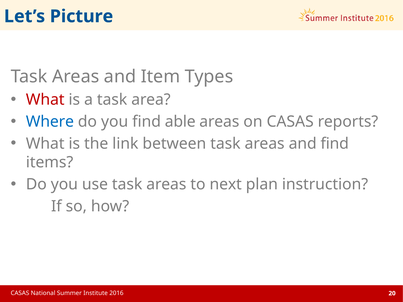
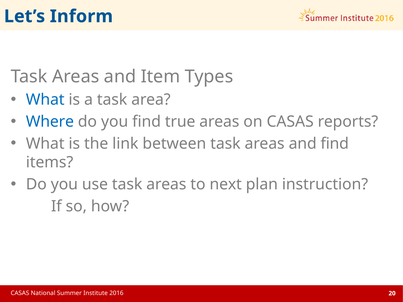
Picture: Picture -> Inform (81, 16)
What colour: red -> blue (45, 100)
able: able -> true (180, 122)
